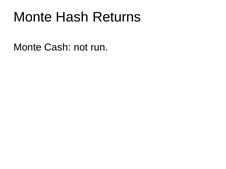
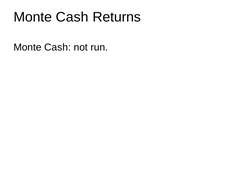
Hash: Hash -> Cash (72, 17)
